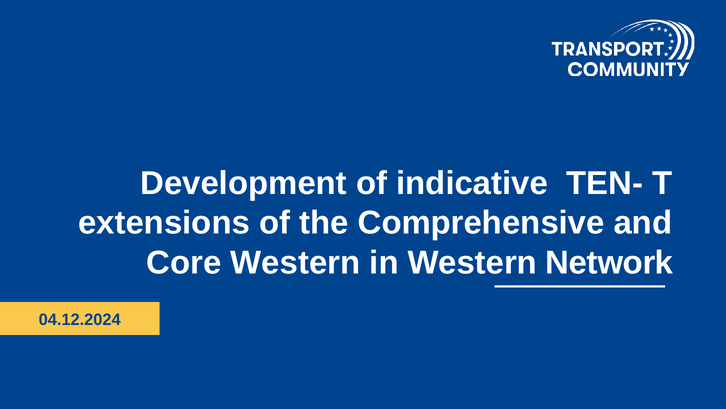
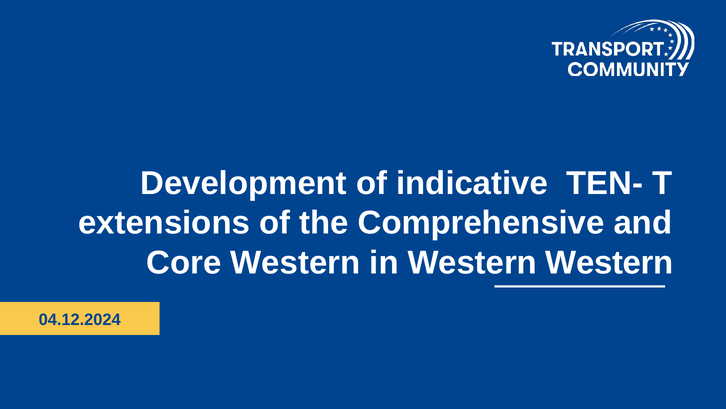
Western Network: Network -> Western (609, 262)
